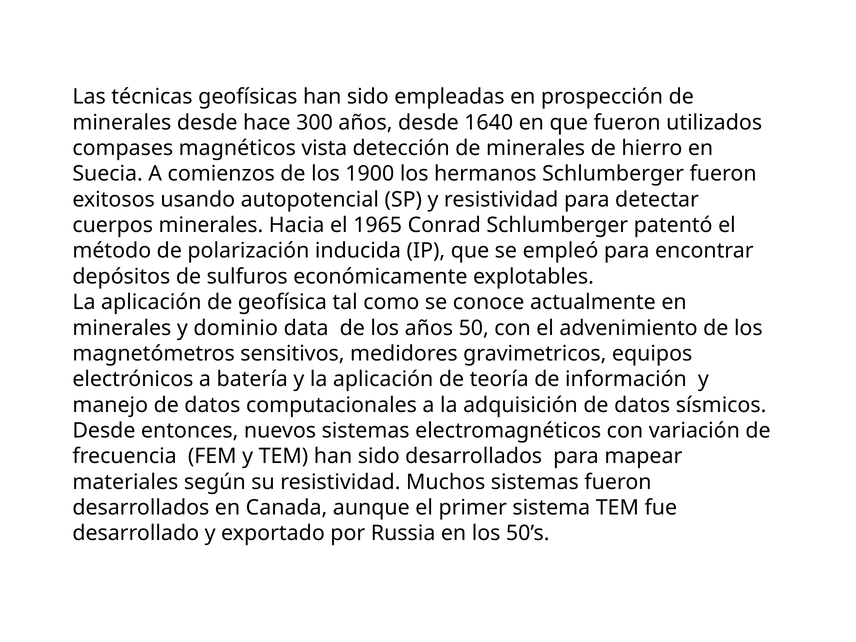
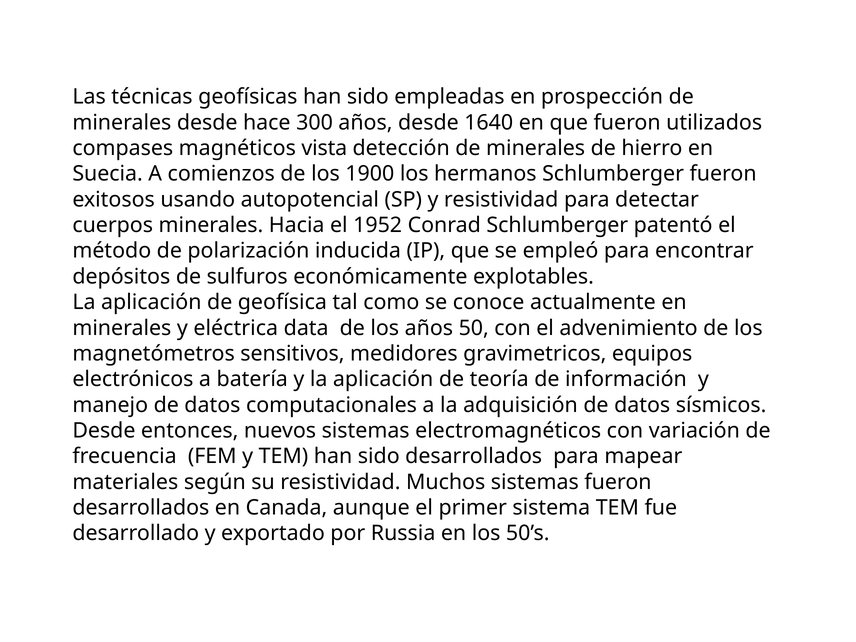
1965: 1965 -> 1952 (378, 225)
dominio: dominio -> eléctrica (236, 328)
